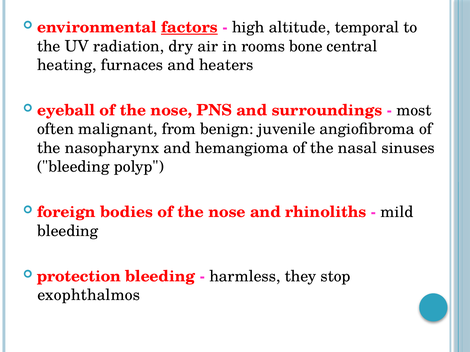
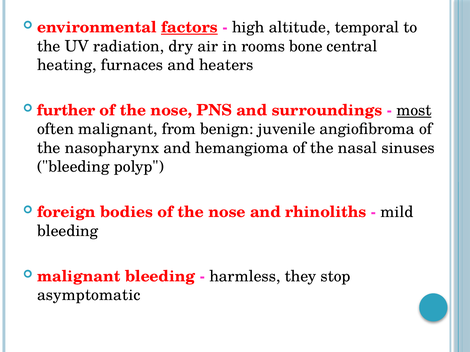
eyeball: eyeball -> further (66, 111)
most underline: none -> present (414, 111)
protection: protection -> malignant (79, 277)
exophthalmos: exophthalmos -> asymptomatic (89, 295)
